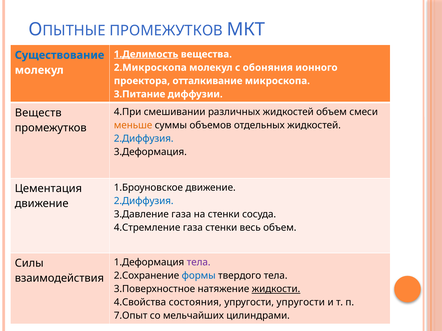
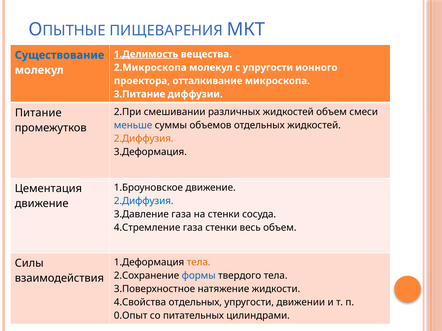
ПРОМЕЖУТКОВ: ПРОМЕЖУТКОВ -> ПИЩЕВАРЕНИЯ (166, 31)
с обоняния: обоняния -> упругости (268, 68)
4.При: 4.При -> 2.При (128, 112)
Веществ: Веществ -> Питание (38, 113)
меньше colour: orange -> blue (133, 125)
2.Диффузия colour: blue -> orange (144, 139)
тела colour: purple -> orange (199, 263)
жидкости underline: present -> none (276, 289)
4.Свойства состояния: состояния -> отдельных (195, 303)
упругости упругости: упругости -> движении (301, 303)
7.Опыт: 7.Опыт -> 0.Опыт (131, 316)
мельчайших: мельчайших -> питательных (193, 316)
